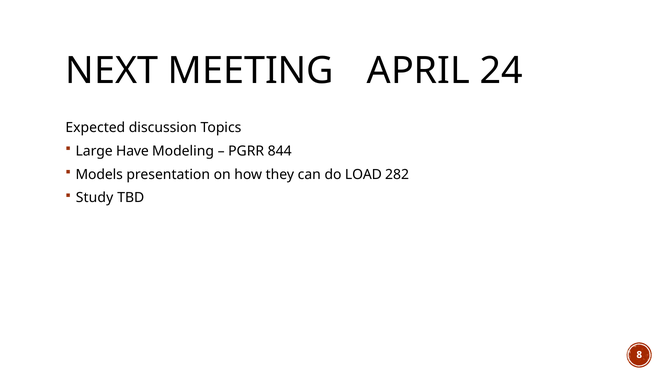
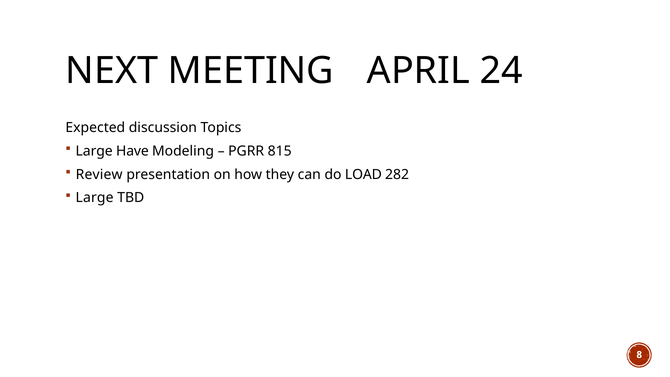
844: 844 -> 815 (280, 151)
Models: Models -> Review (99, 174)
Study: Study -> Large (95, 198)
